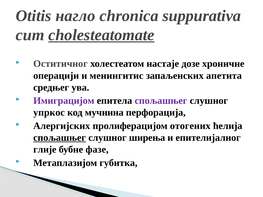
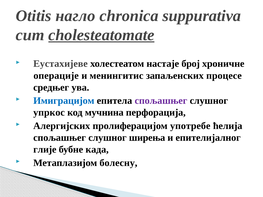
Оститичног: Оститичног -> Еустахијеве (60, 64)
дозе: дозе -> број (191, 64)
операцији: операцији -> операције (56, 76)
апетита: апетита -> процесе (224, 76)
Имиграцијом colour: purple -> blue (64, 101)
отогених: отогених -> употребе (190, 126)
спољашњег underline: present -> none (60, 138)
фазе: фазе -> када (97, 150)
губитка: губитка -> болесну (118, 163)
